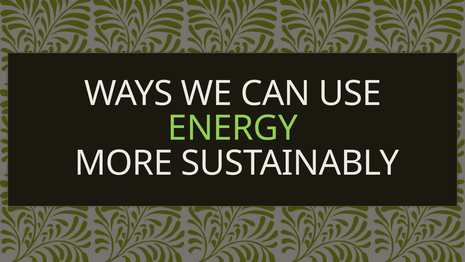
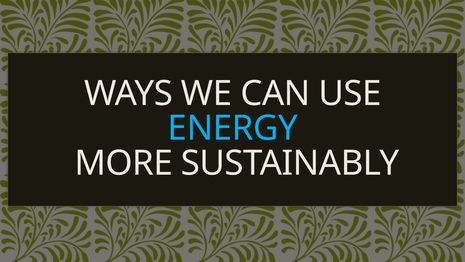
ENERGY colour: light green -> light blue (233, 128)
